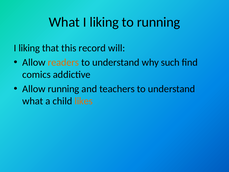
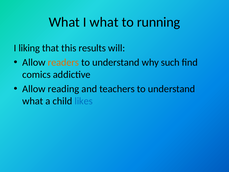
What I liking: liking -> what (104, 22)
record: record -> results (92, 48)
Allow running: running -> reading (63, 89)
likes colour: orange -> blue (84, 101)
